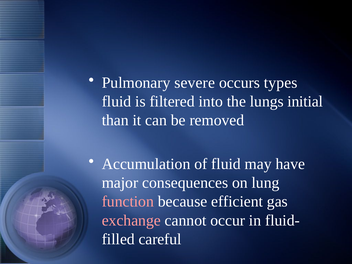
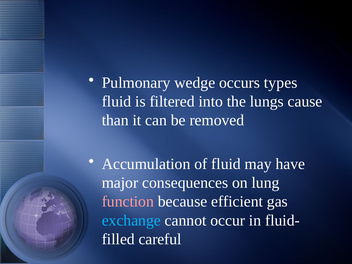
severe: severe -> wedge (195, 83)
initial: initial -> cause (305, 101)
exchange colour: pink -> light blue (131, 220)
